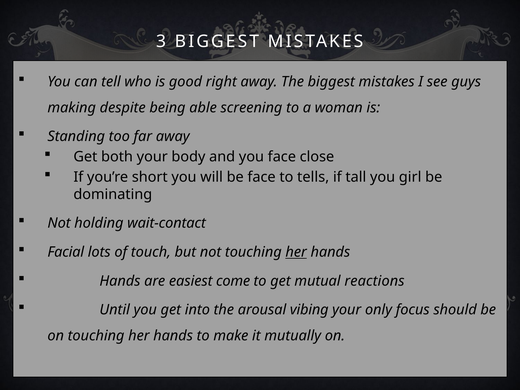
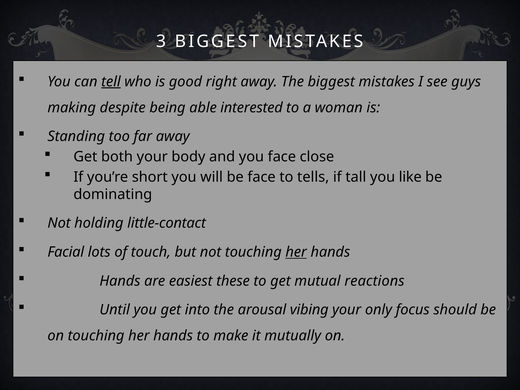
tell underline: none -> present (111, 82)
screening: screening -> interested (252, 108)
girl: girl -> like (410, 177)
wait-contact: wait-contact -> little-contact (167, 223)
come: come -> these (233, 281)
